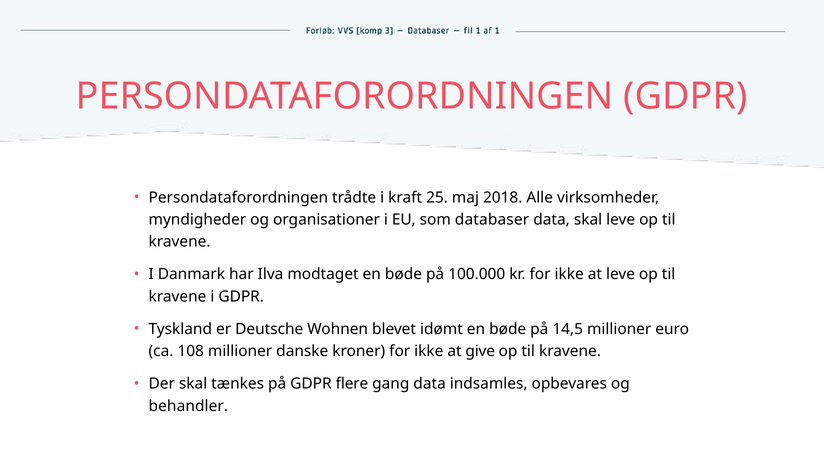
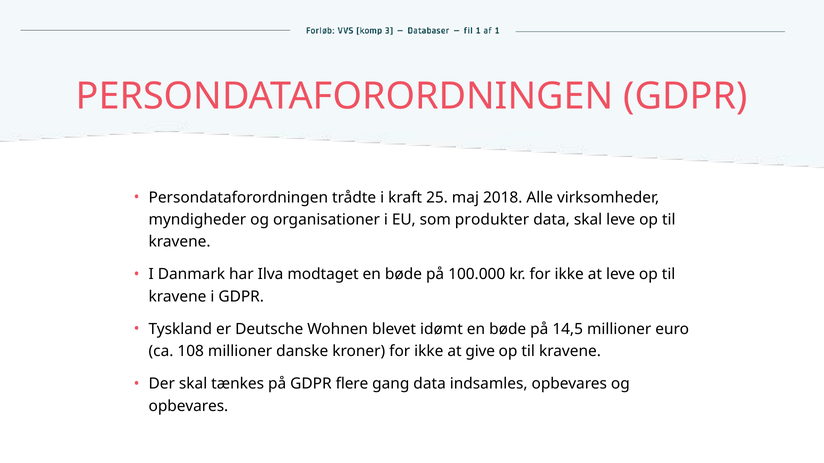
databaser: databaser -> produkter (492, 220)
behandler: behandler -> opbevares (188, 406)
